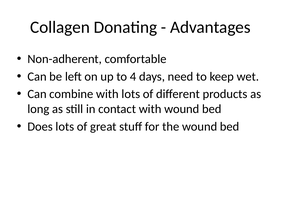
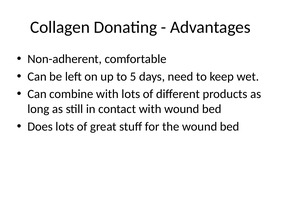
4: 4 -> 5 (133, 76)
